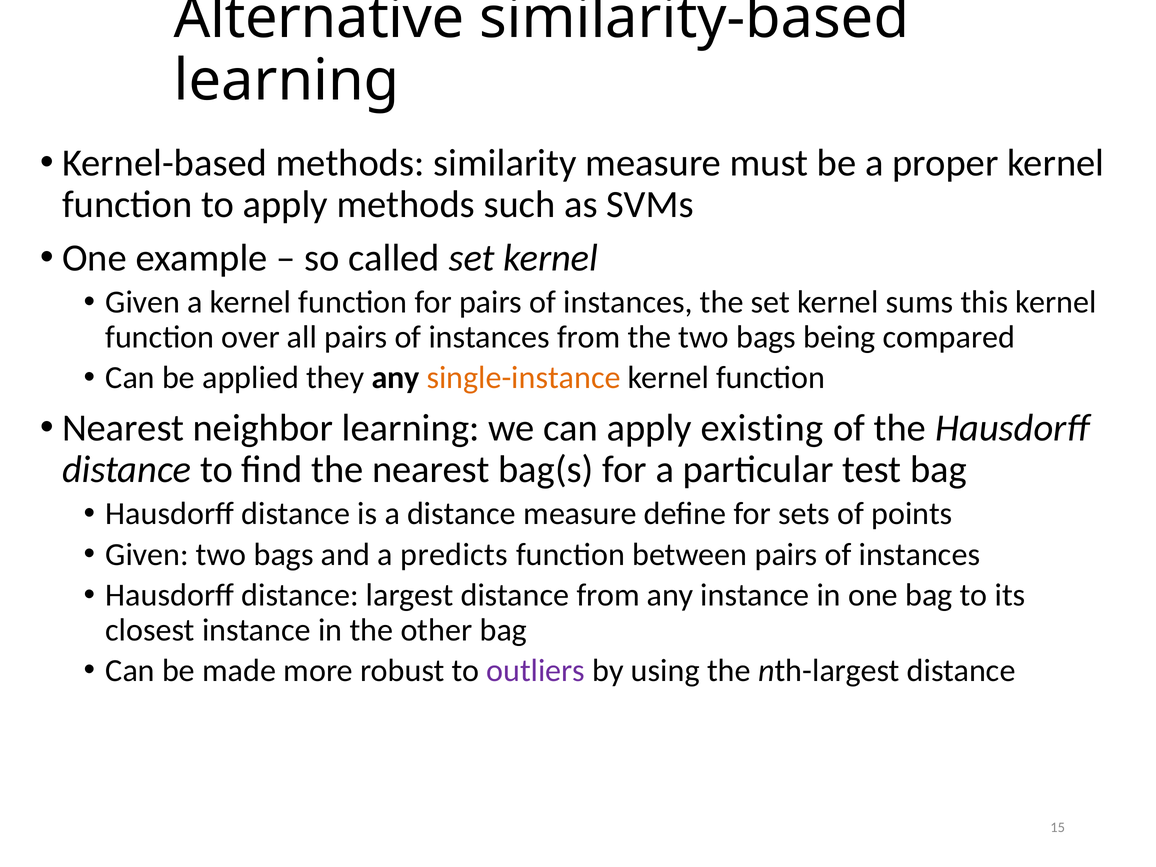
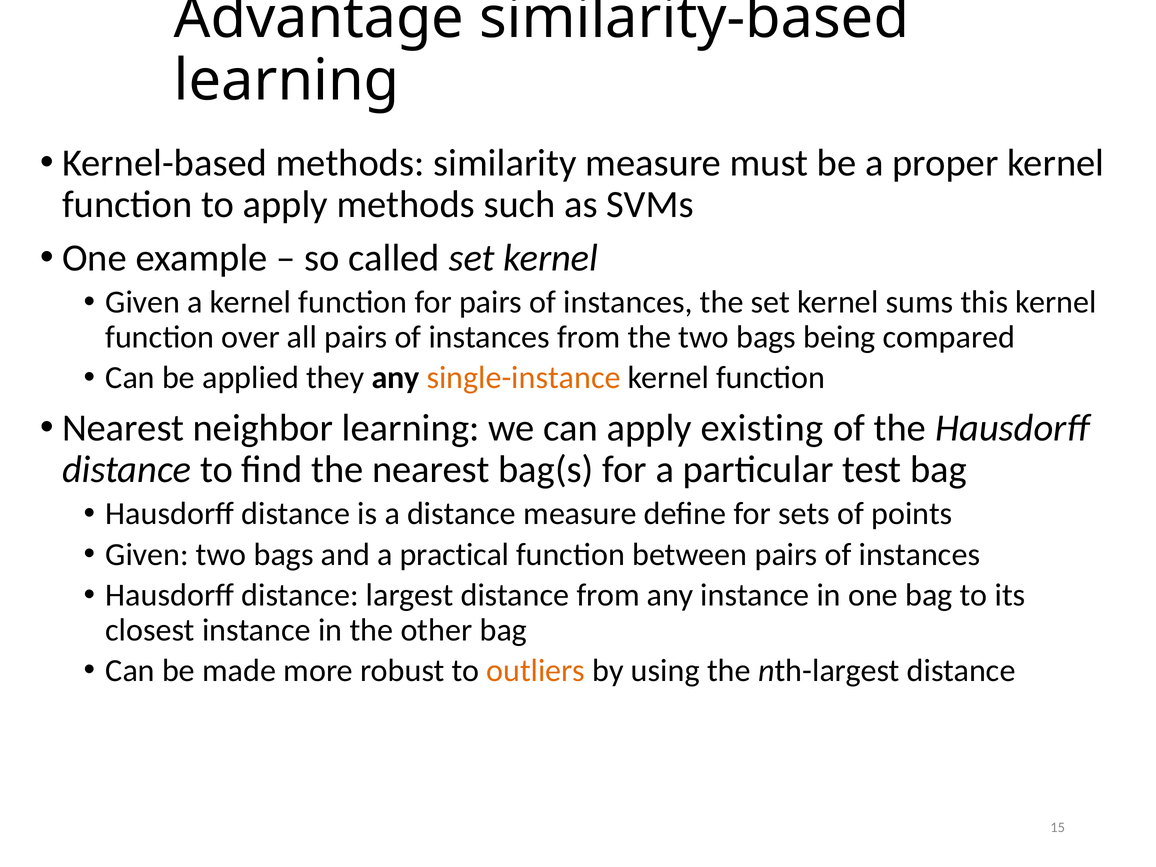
Alternative: Alternative -> Advantage (319, 18)
predicts: predicts -> practical (454, 555)
outliers colour: purple -> orange (536, 671)
